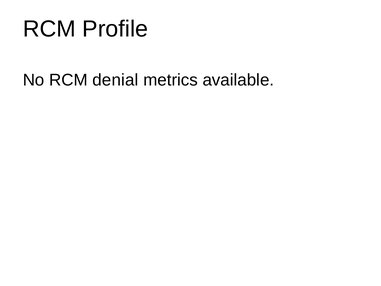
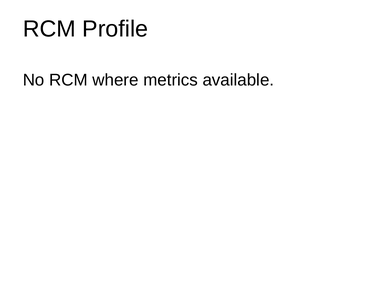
denial: denial -> where (115, 80)
